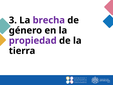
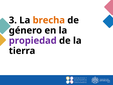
brecha colour: purple -> orange (49, 20)
